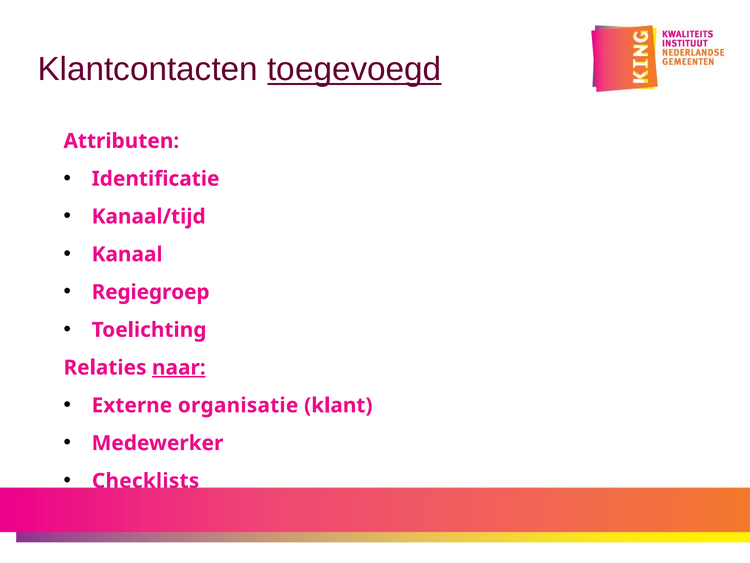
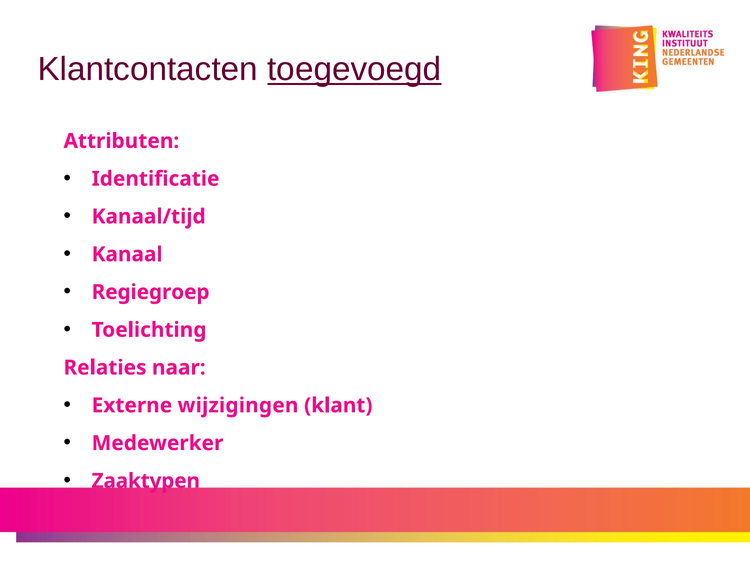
naar underline: present -> none (179, 367)
organisatie: organisatie -> wijzigingen (238, 405)
Checklists: Checklists -> Zaaktypen (146, 481)
